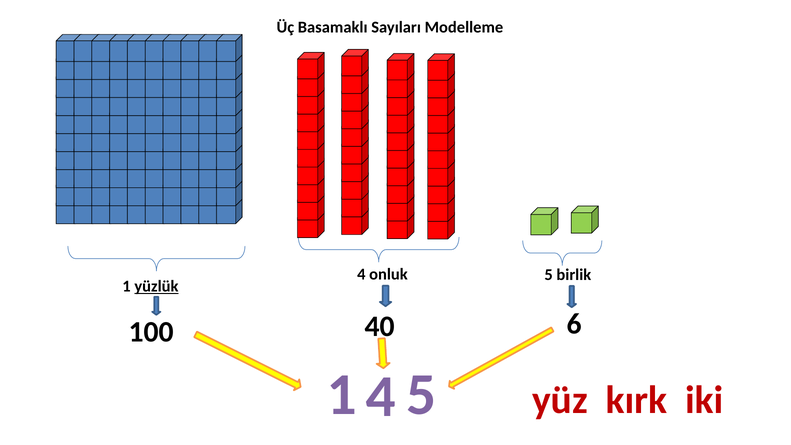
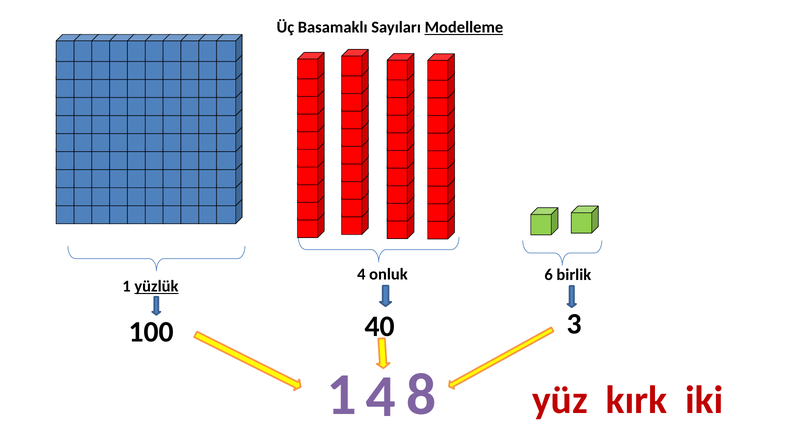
Modelleme underline: none -> present (464, 27)
onluk 5: 5 -> 6 (549, 275)
6: 6 -> 3 (574, 324)
4 5: 5 -> 8 (421, 394)
